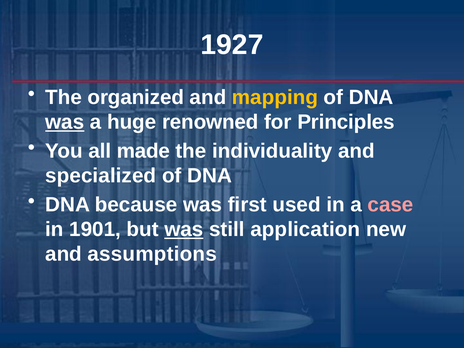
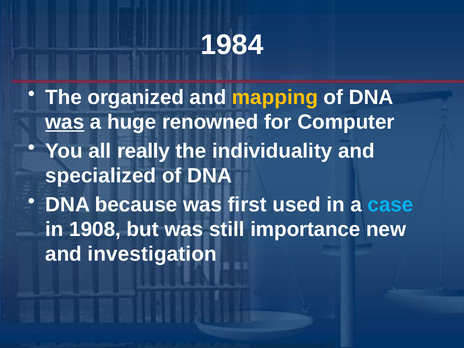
1927: 1927 -> 1984 (232, 45)
Principles: Principles -> Computer (346, 122)
made: made -> really (143, 151)
case colour: pink -> light blue (390, 205)
1901: 1901 -> 1908 (95, 229)
was underline: present -> none (184, 229)
application: application -> importance (305, 229)
assumptions: assumptions -> investigation (152, 254)
